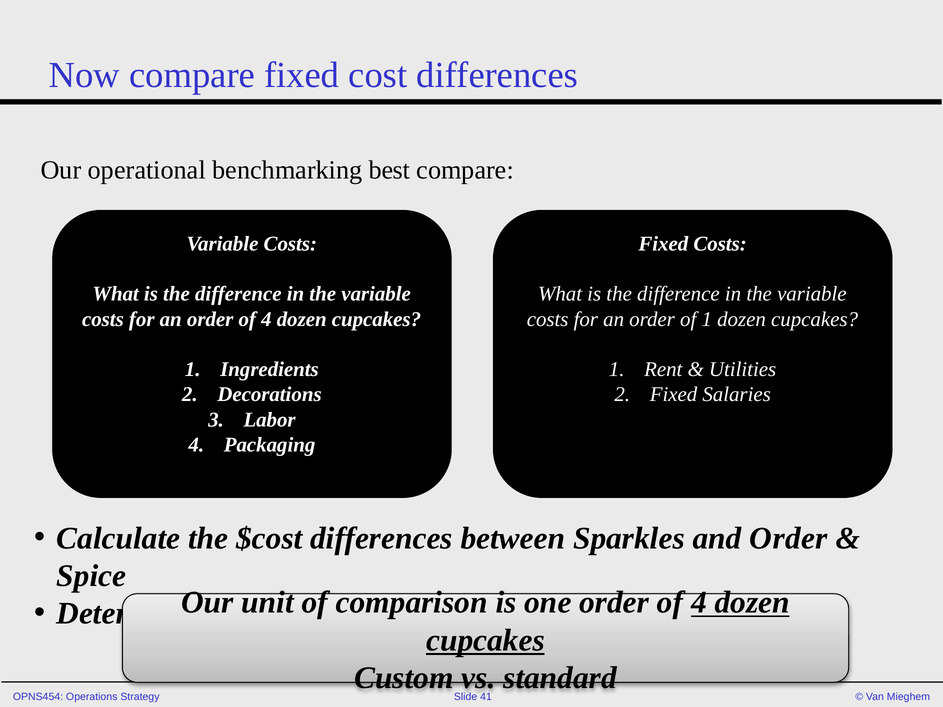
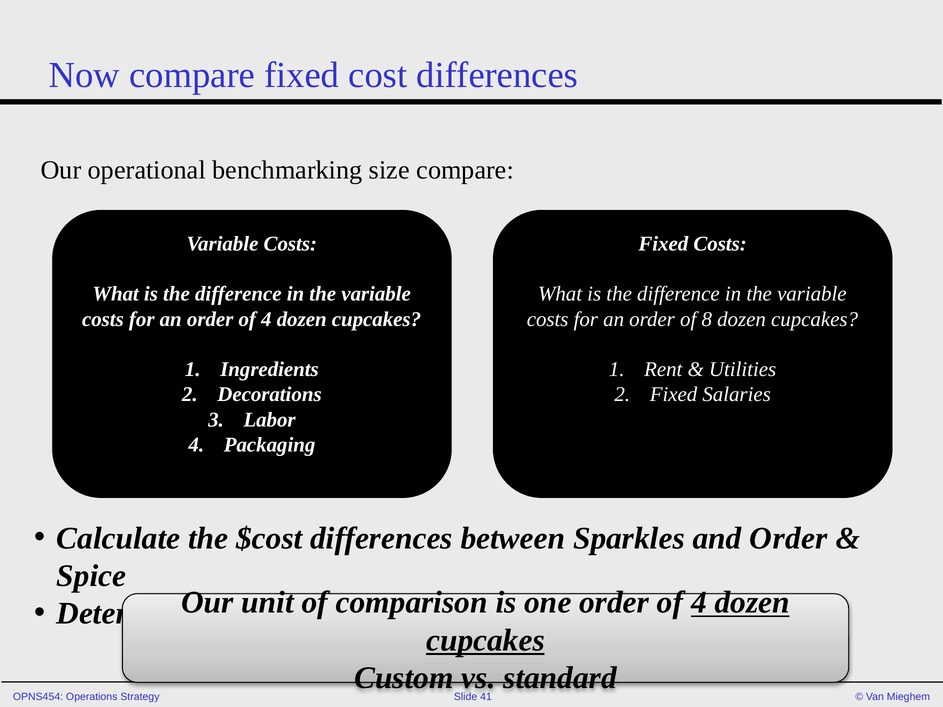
best: best -> size (389, 170)
of 1: 1 -> 8 (707, 319)
